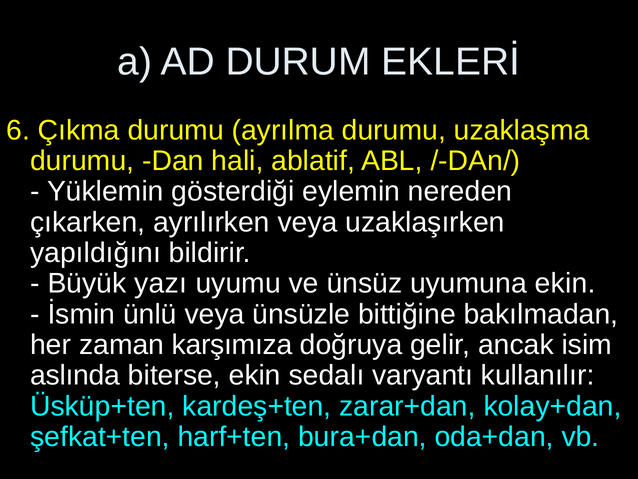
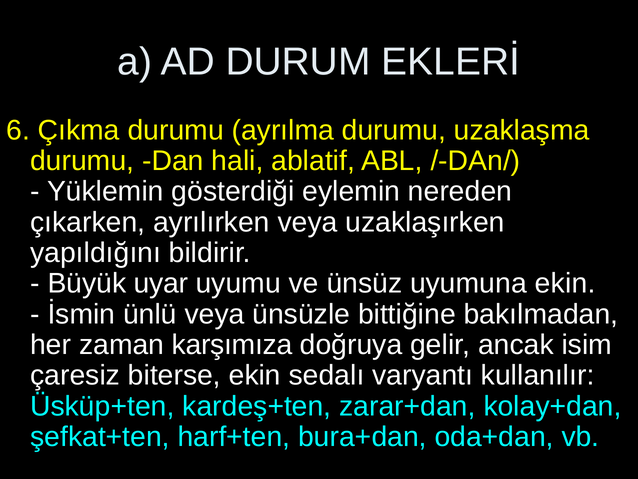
yazı: yazı -> uyar (161, 283)
aslında: aslında -> çaresiz (75, 375)
